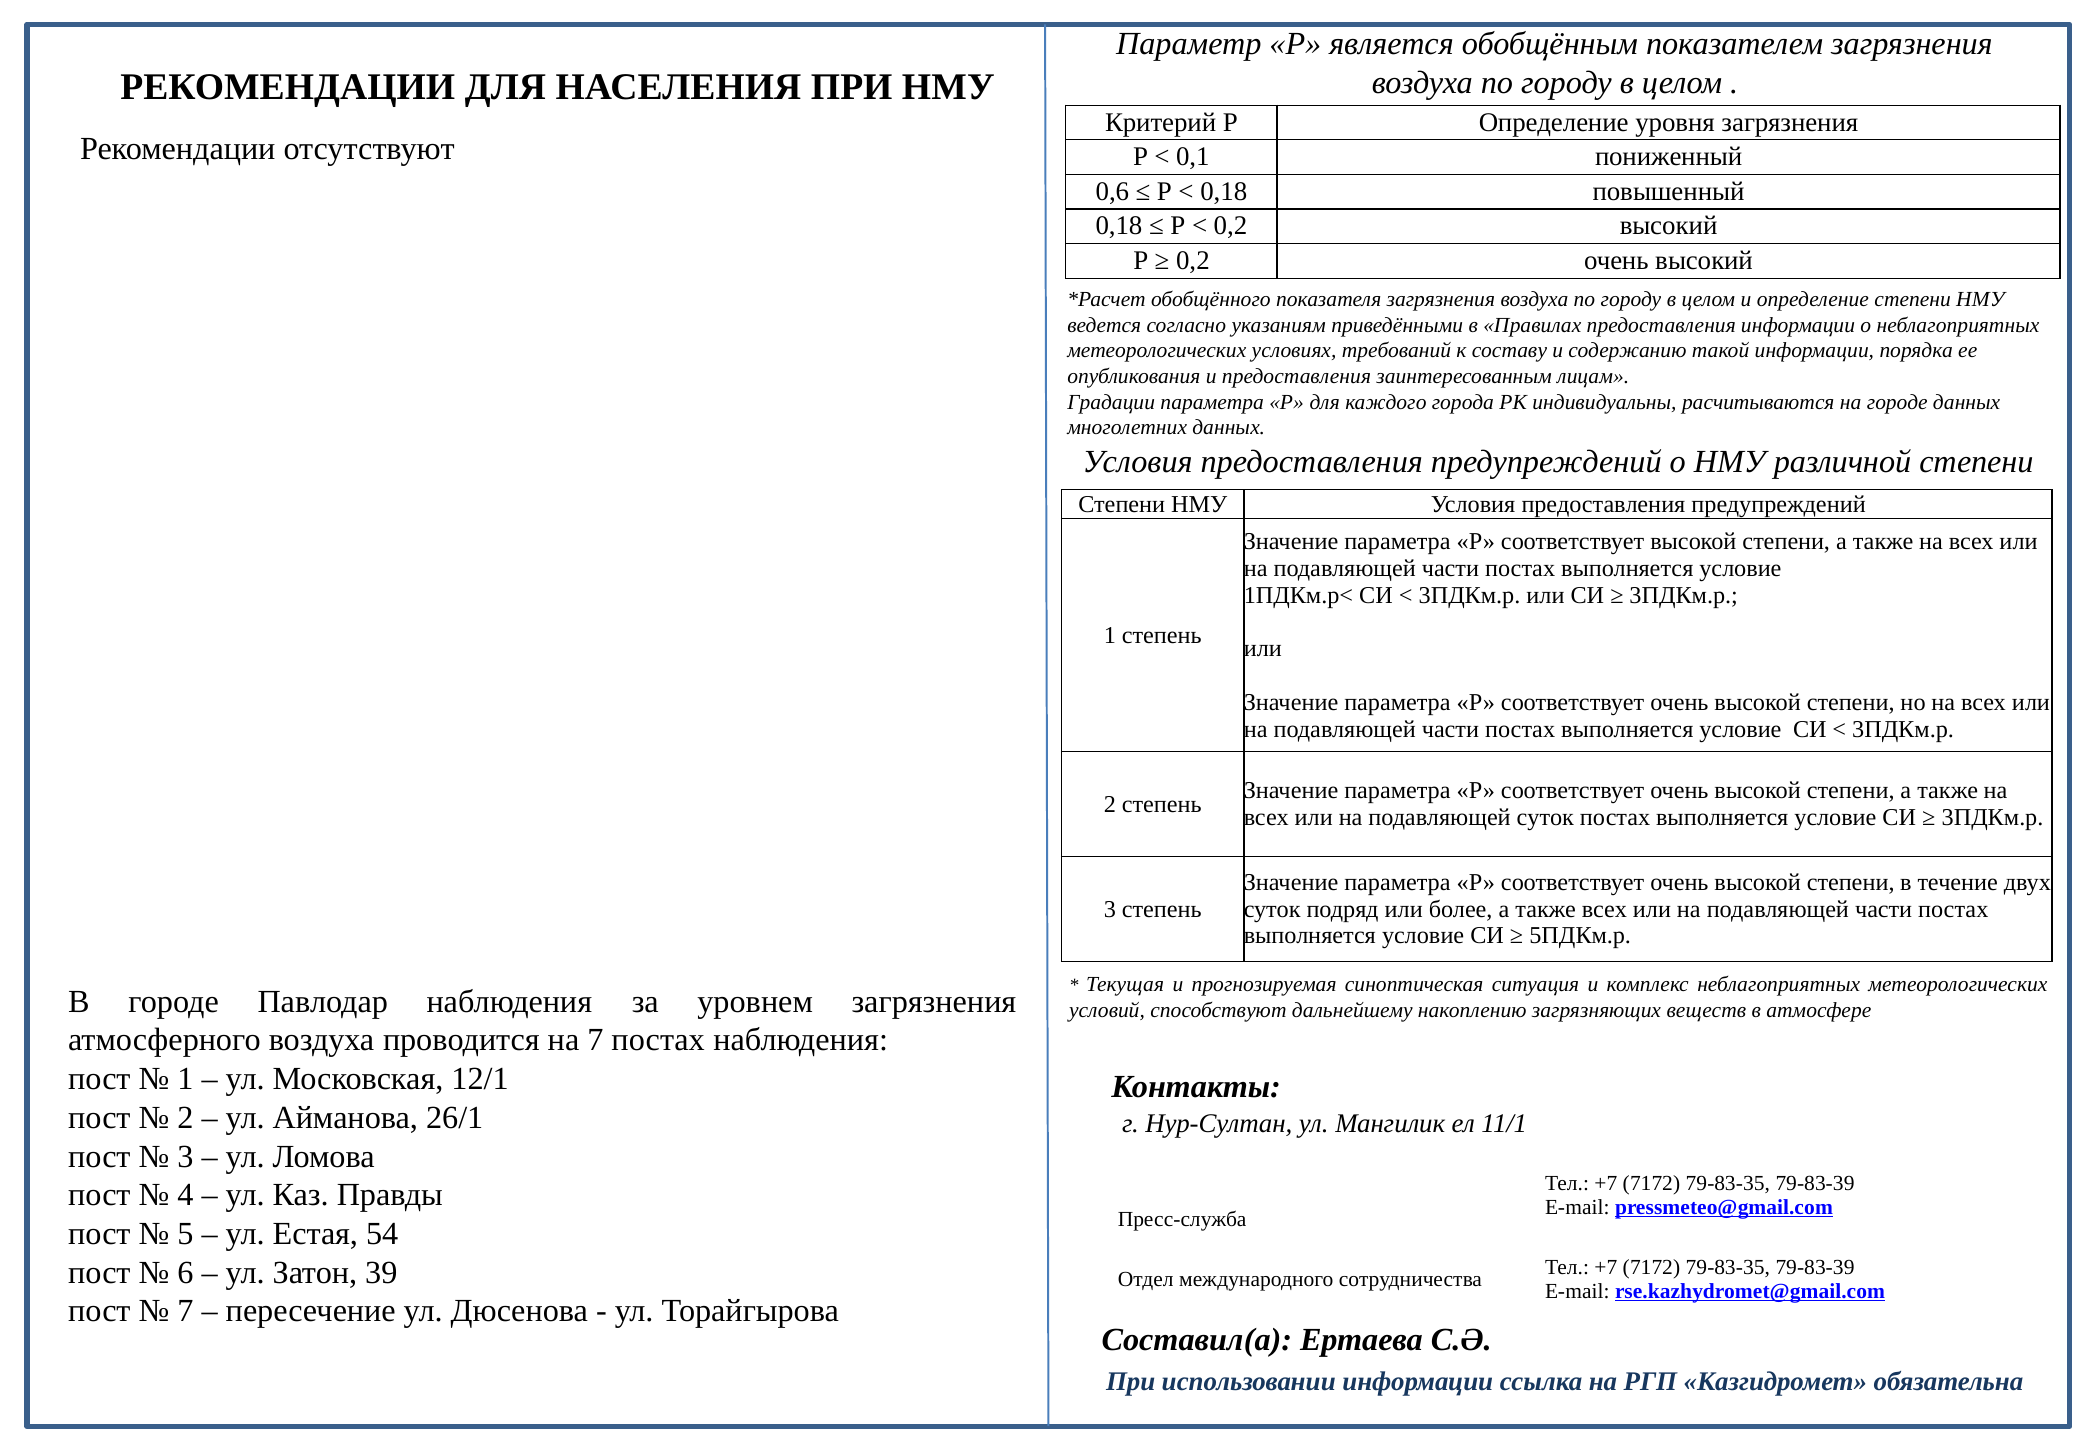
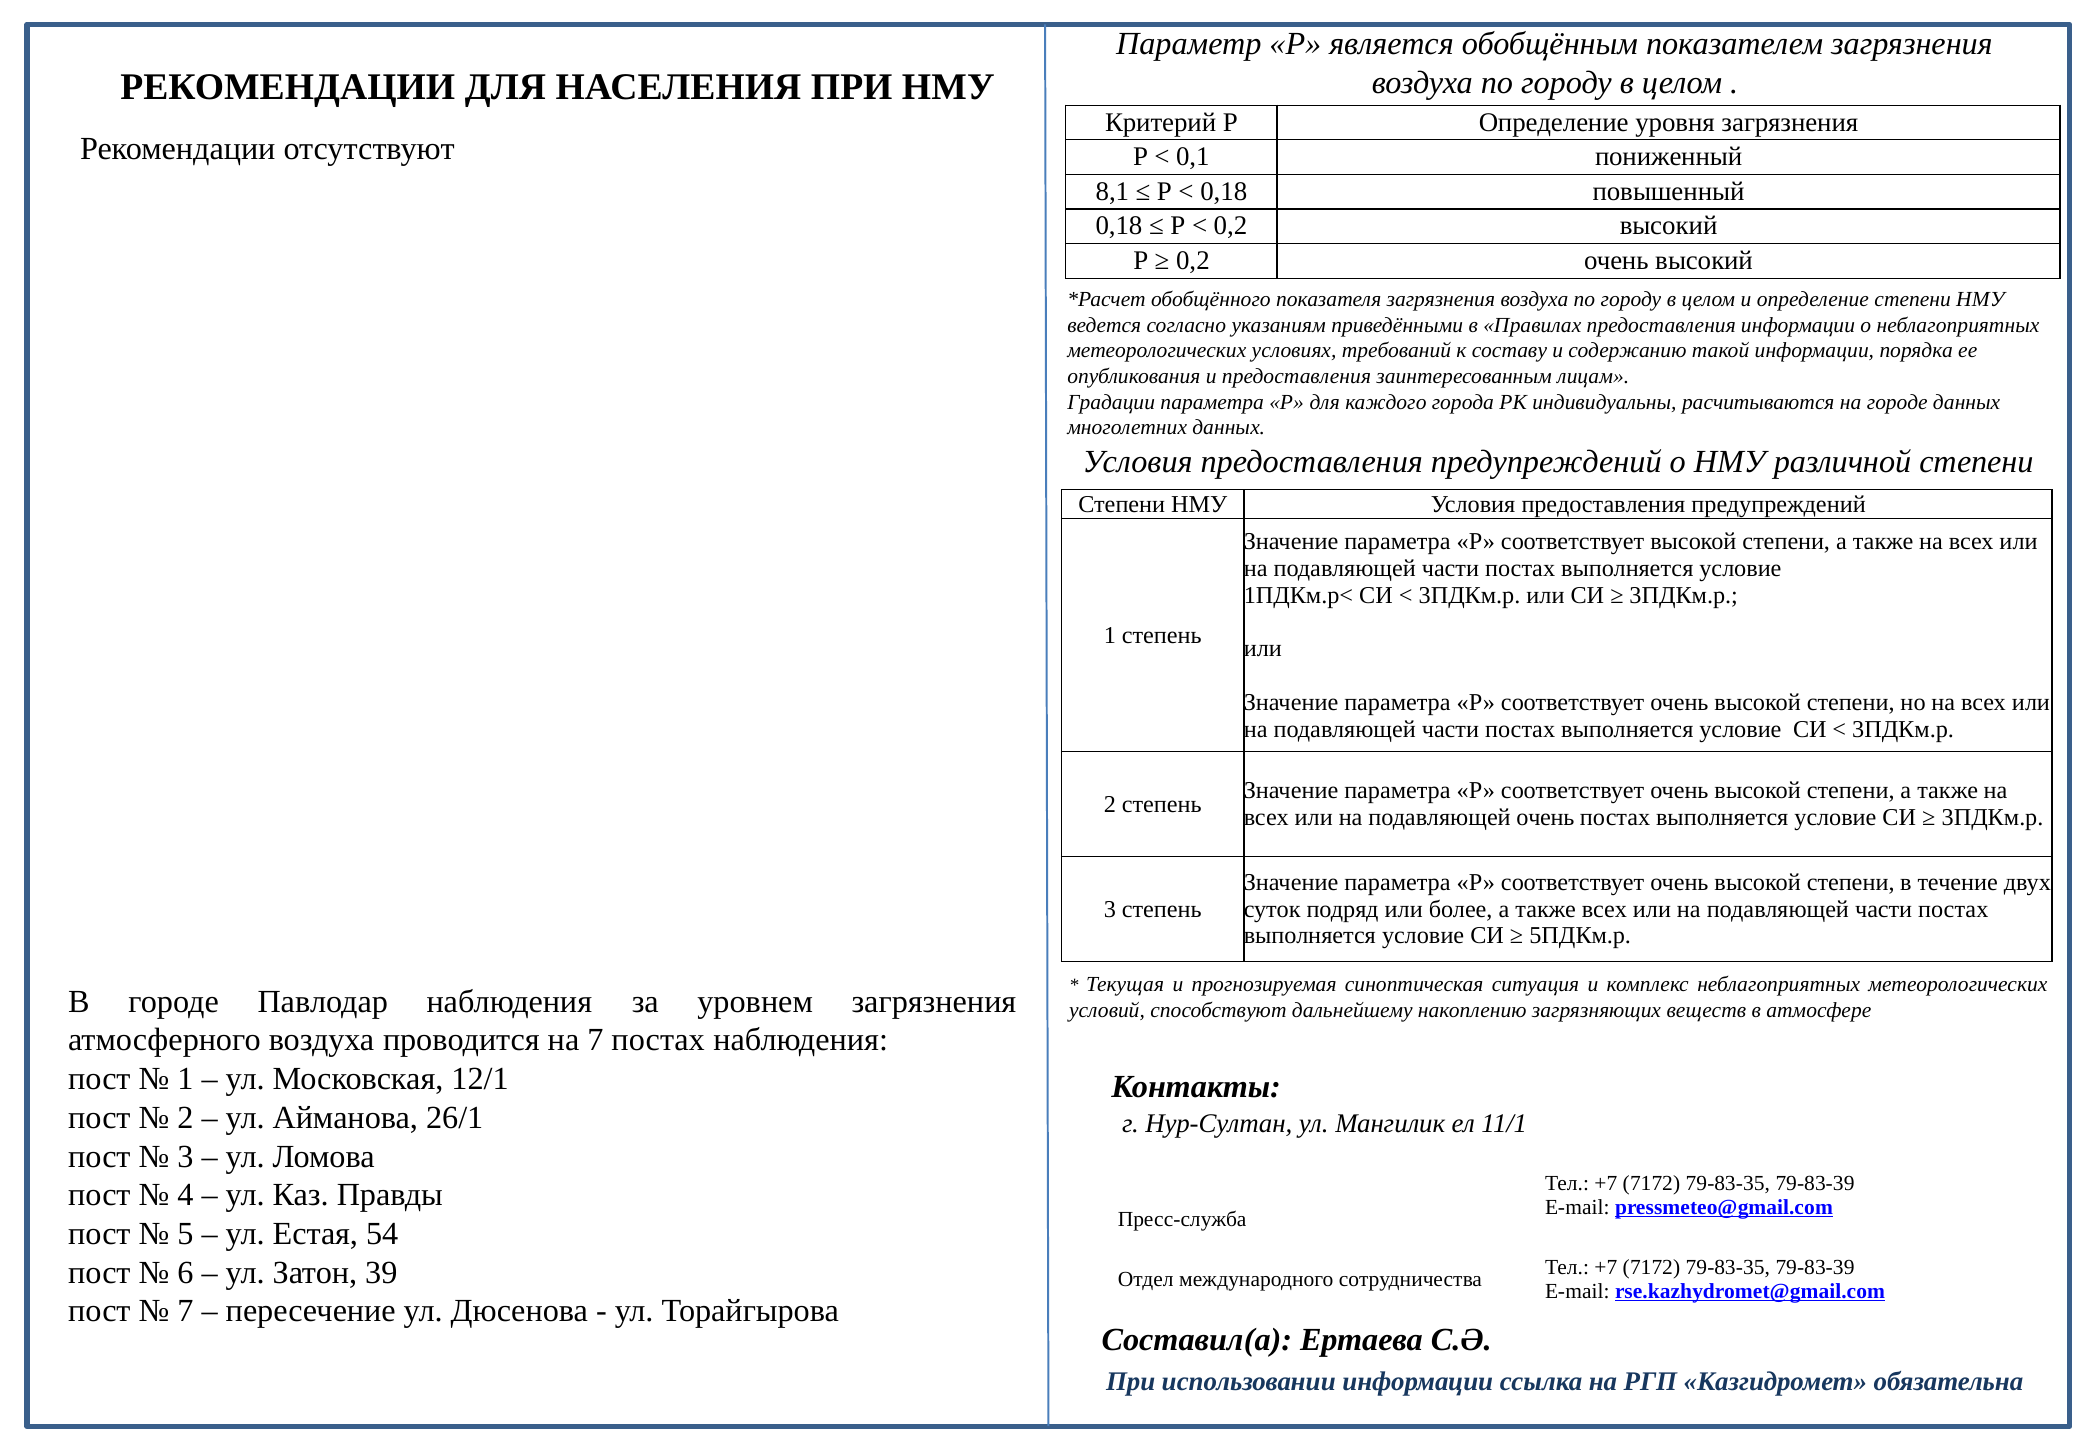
0,6: 0,6 -> 8,1 (1112, 192)
подавляющей суток: суток -> очень (1545, 818)
